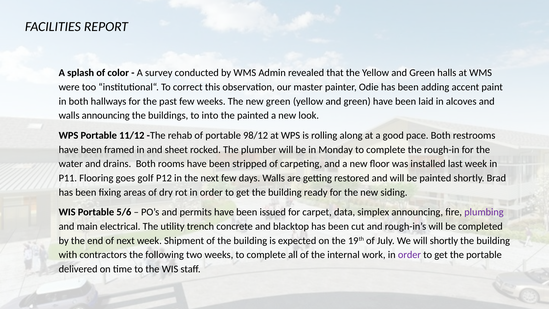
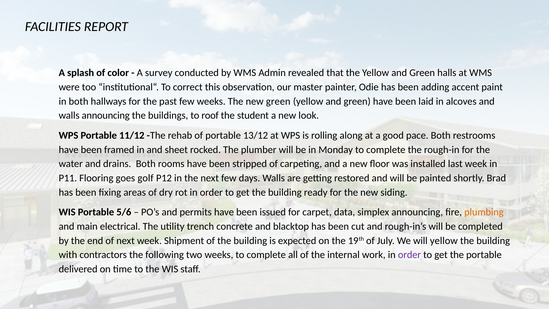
into: into -> roof (210, 115)
the painted: painted -> student (253, 115)
98/12: 98/12 -> 13/12 (256, 135)
plumbing colour: purple -> orange (484, 212)
will shortly: shortly -> yellow (444, 241)
